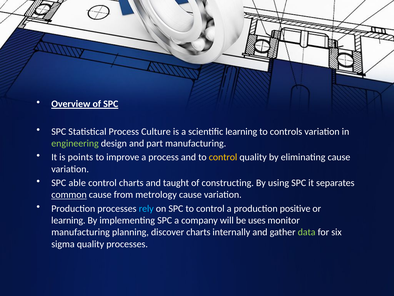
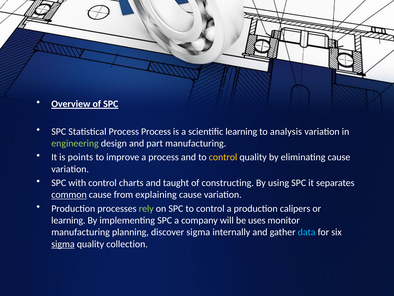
Process Culture: Culture -> Process (156, 131)
controls: controls -> analysis (286, 131)
able: able -> with (77, 183)
metrology: metrology -> explaining (156, 194)
rely colour: light blue -> light green (146, 208)
positive: positive -> calipers (295, 208)
discover charts: charts -> sigma (198, 232)
data colour: light green -> light blue (307, 232)
sigma underline: none -> present (63, 244)
quality processes: processes -> collection (127, 244)
